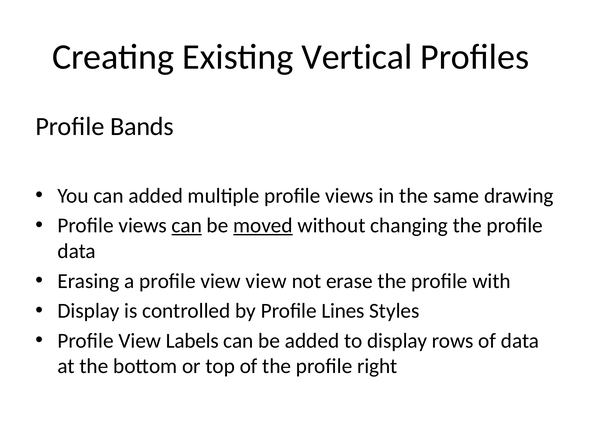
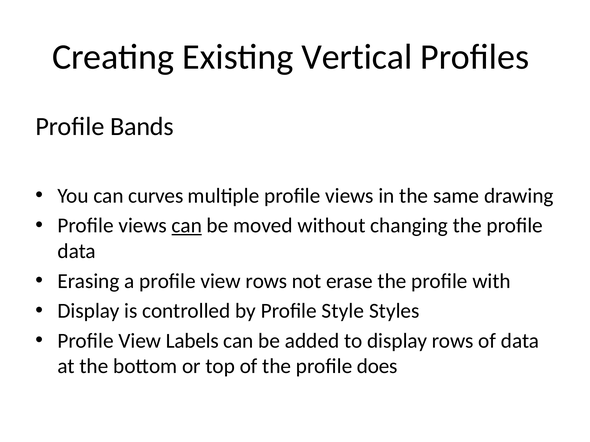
can added: added -> curves (156, 196)
moved underline: present -> none (263, 226)
view view: view -> rows (266, 281)
Lines: Lines -> Style (343, 311)
right: right -> does (377, 367)
